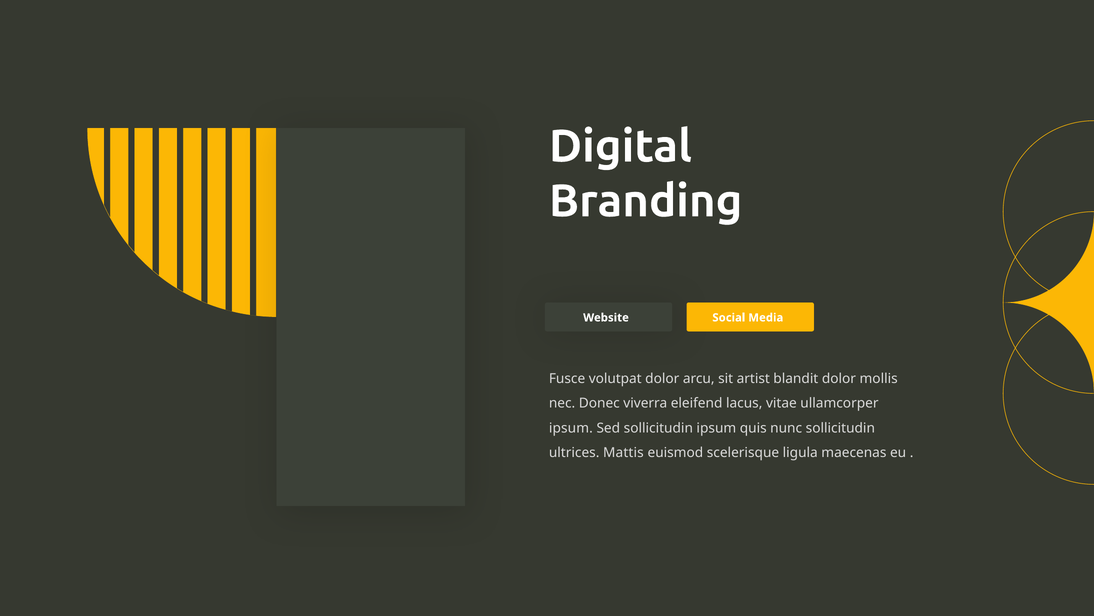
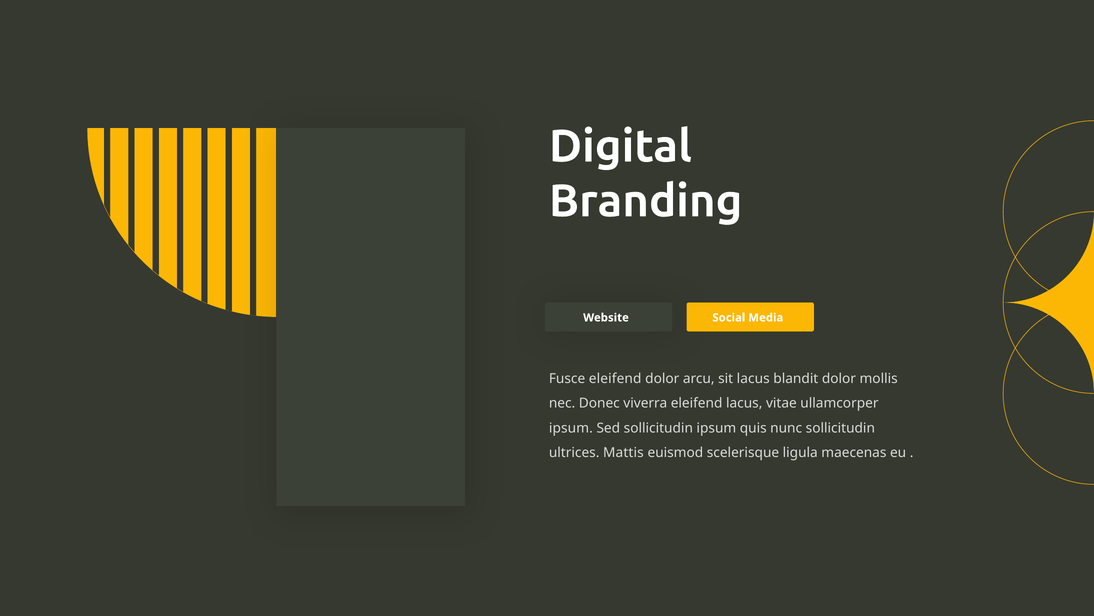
Fusce volutpat: volutpat -> eleifend (615, 378)
sit artist: artist -> lacus (753, 378)
